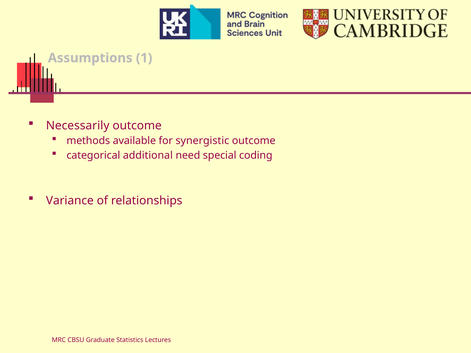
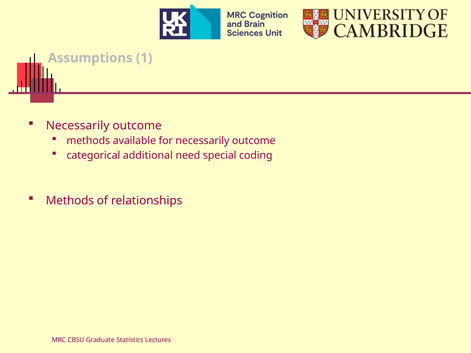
for synergistic: synergistic -> necessarily (202, 141)
Variance: Variance -> Methods (70, 201)
